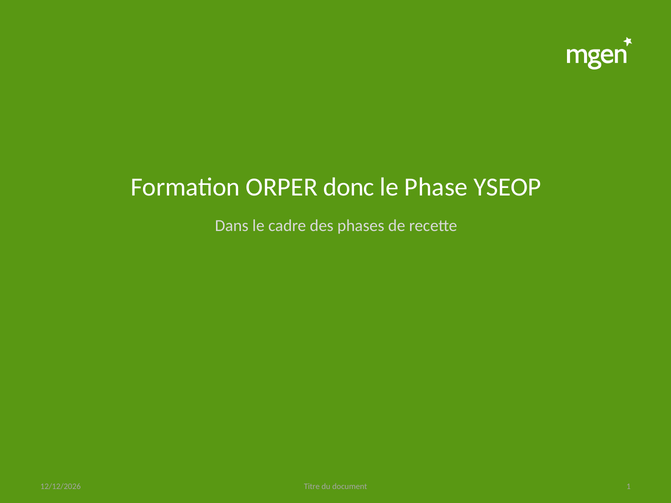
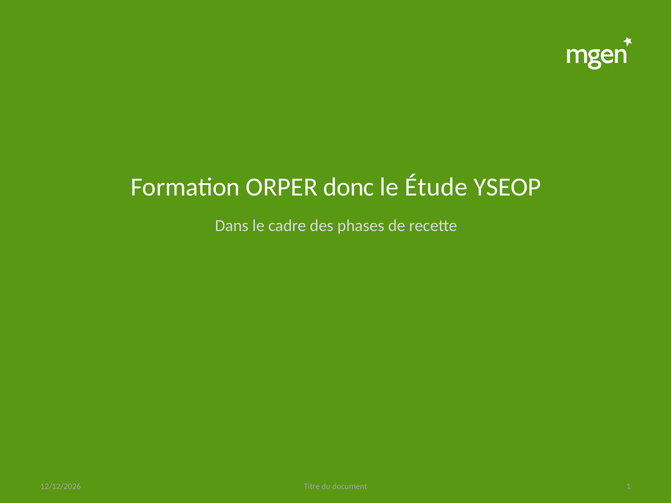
Phase: Phase -> Étude (436, 187)
